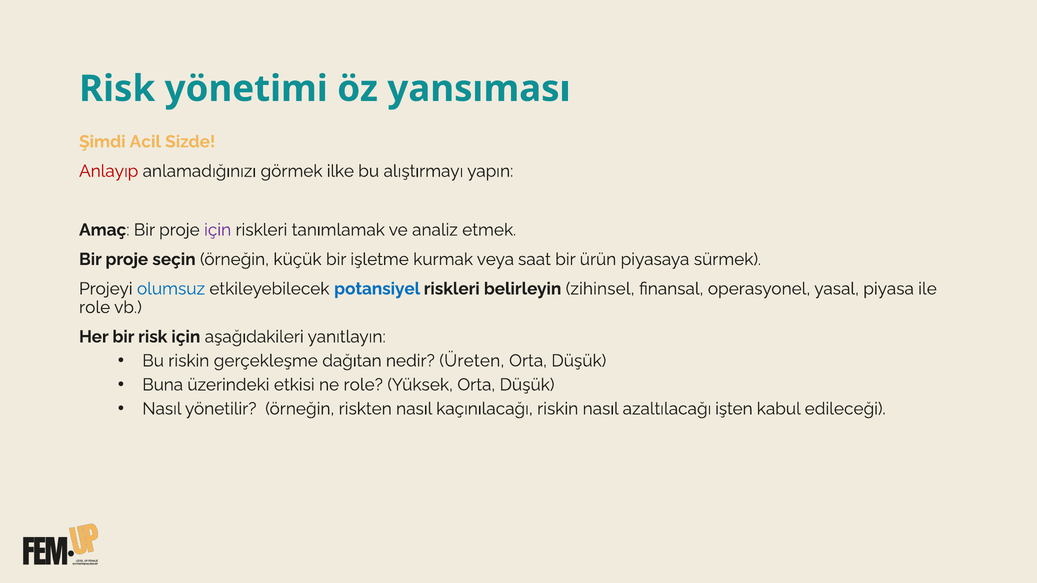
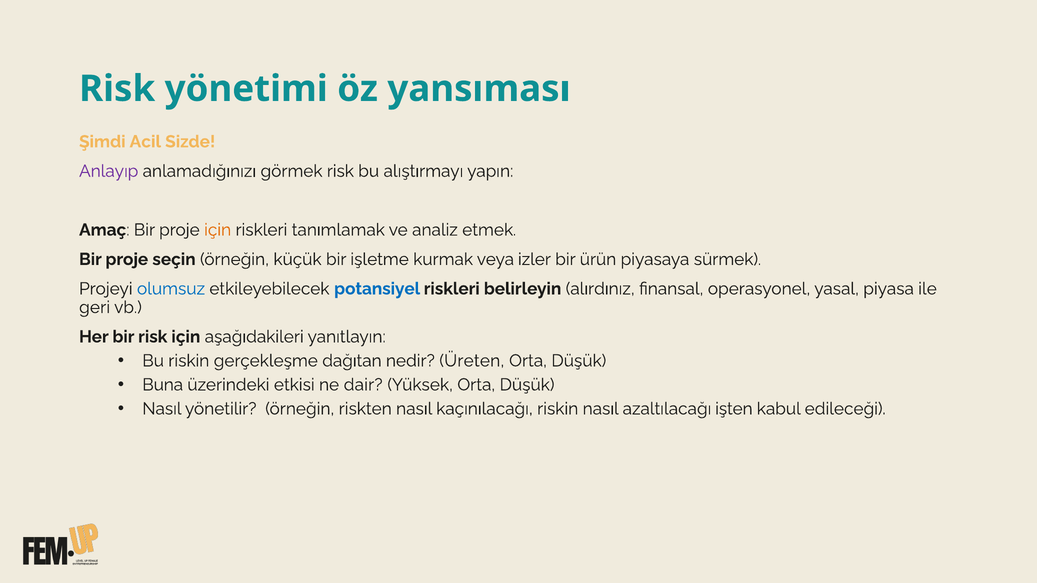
Anlayıp colour: red -> purple (109, 171)
görmek ilke: ilke -> risk (340, 171)
için colour: purple -> orange (218, 230)
saat: saat -> izler (534, 259)
zihinsel: zihinsel -> alırdınız (600, 289)
role: role -> geri (95, 307)
ne role: role -> dair (363, 385)
